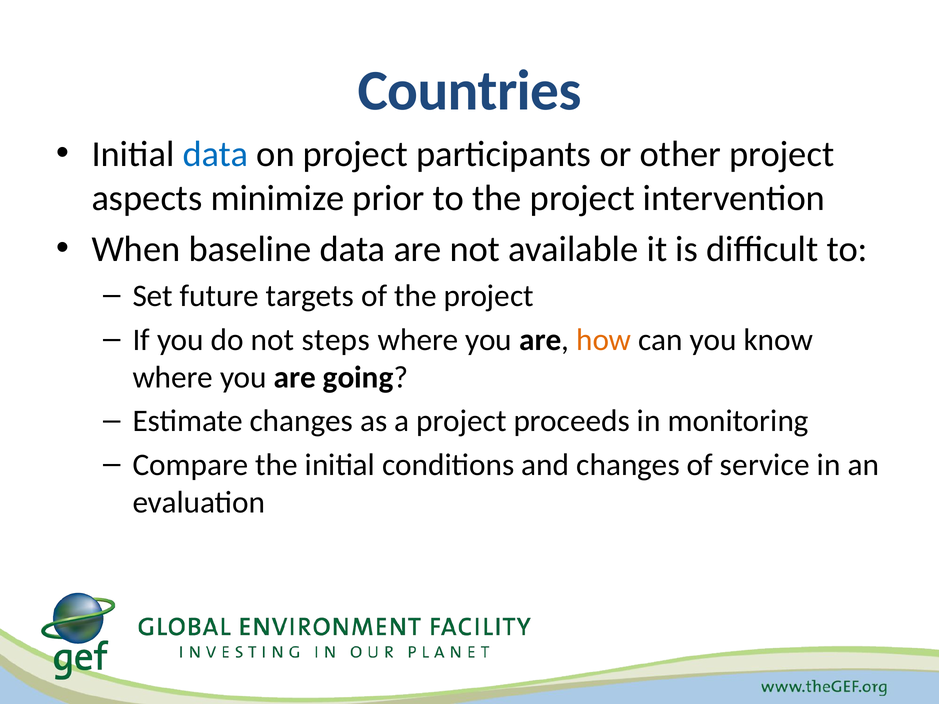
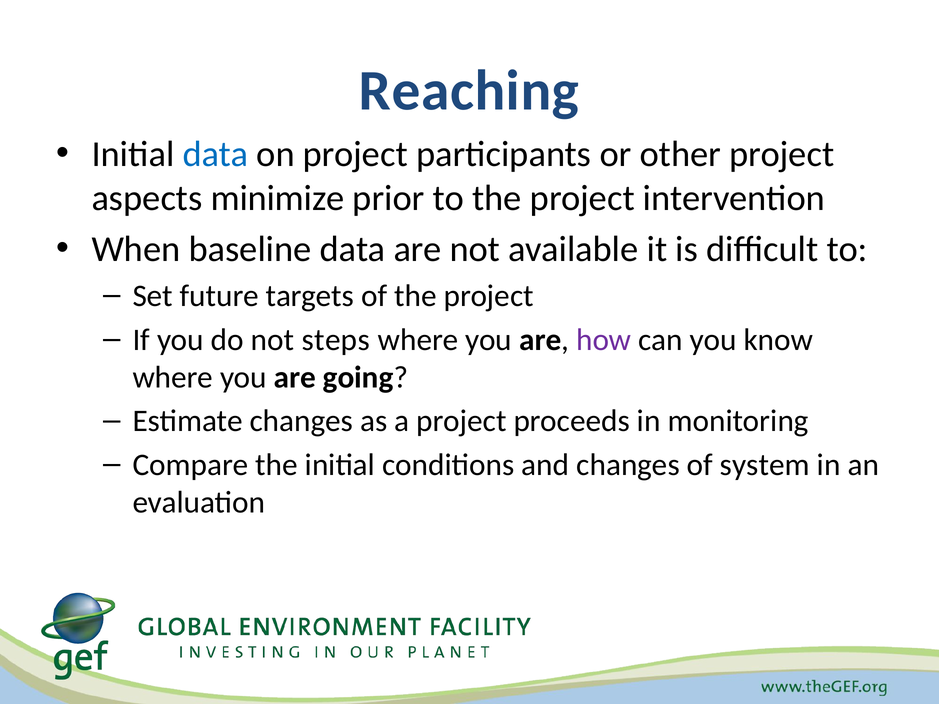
Countries: Countries -> Reaching (469, 91)
how colour: orange -> purple (604, 340)
service: service -> system (765, 465)
